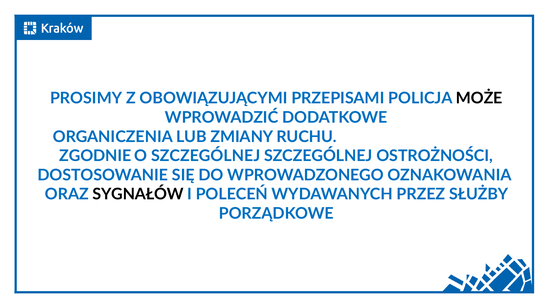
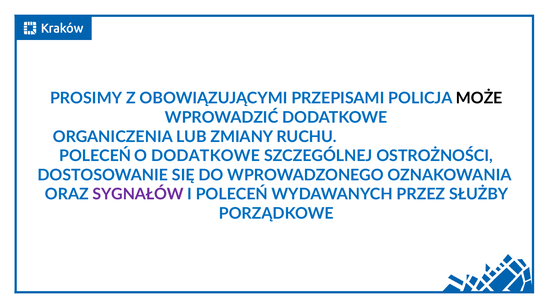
ZGODNIE: ZGODNIE -> POLECEŃ (95, 156)
O SZCZEGÓLNEJ: SZCZEGÓLNEJ -> DODATKOWE (206, 156)
SYGNAŁÓW colour: black -> purple (138, 194)
